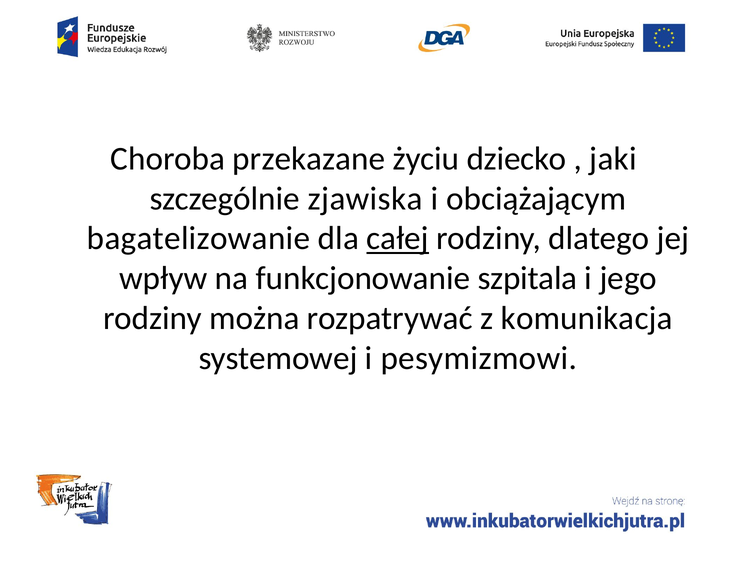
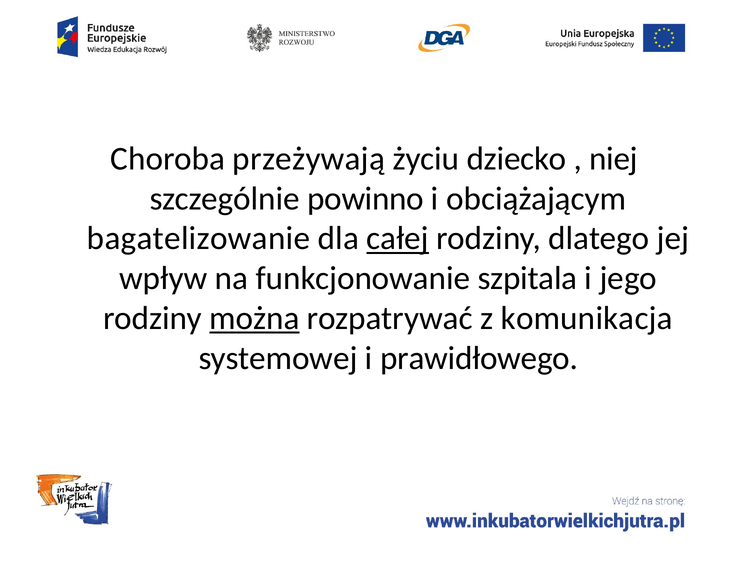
przekazane: przekazane -> przeżywają (309, 158)
jaki: jaki -> niej (614, 158)
zjawiska: zjawiska -> powinno (366, 198)
można underline: none -> present (254, 318)
pesymizmowi: pesymizmowi -> prawidłowego (479, 358)
